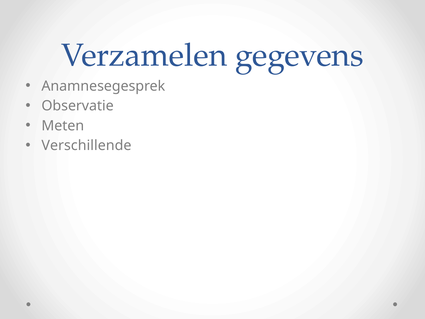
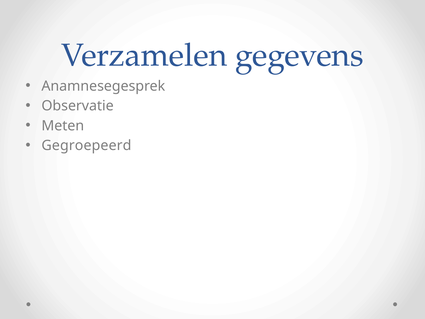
Verschillende: Verschillende -> Gegroepeerd (86, 145)
